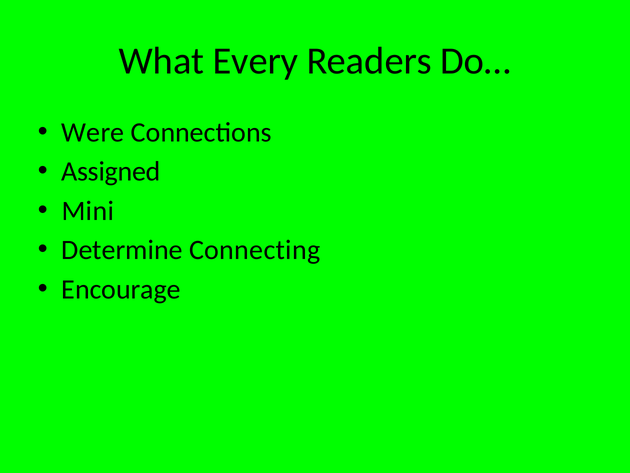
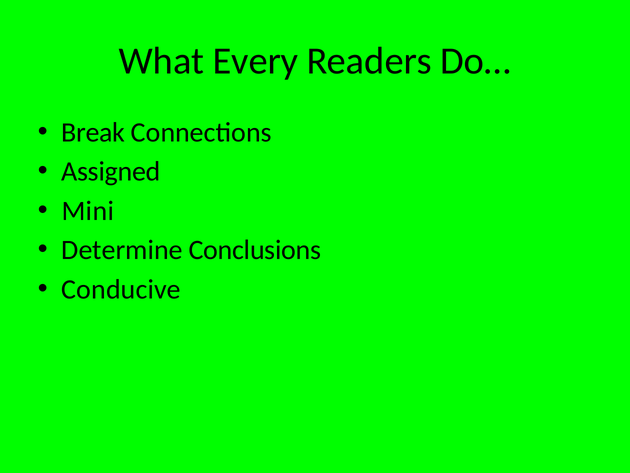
Were: Were -> Break (93, 132)
Connecting: Connecting -> Conclusions (255, 250)
Encourage: Encourage -> Conducive (121, 289)
